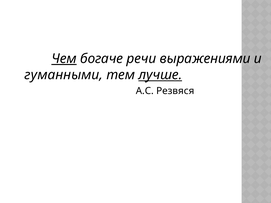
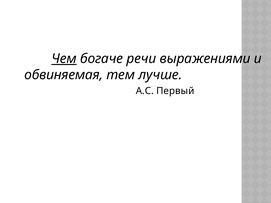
гуманными: гуманными -> обвиняемая (64, 75)
лучше underline: present -> none (160, 75)
Резвяся: Резвяся -> Первый (175, 91)
